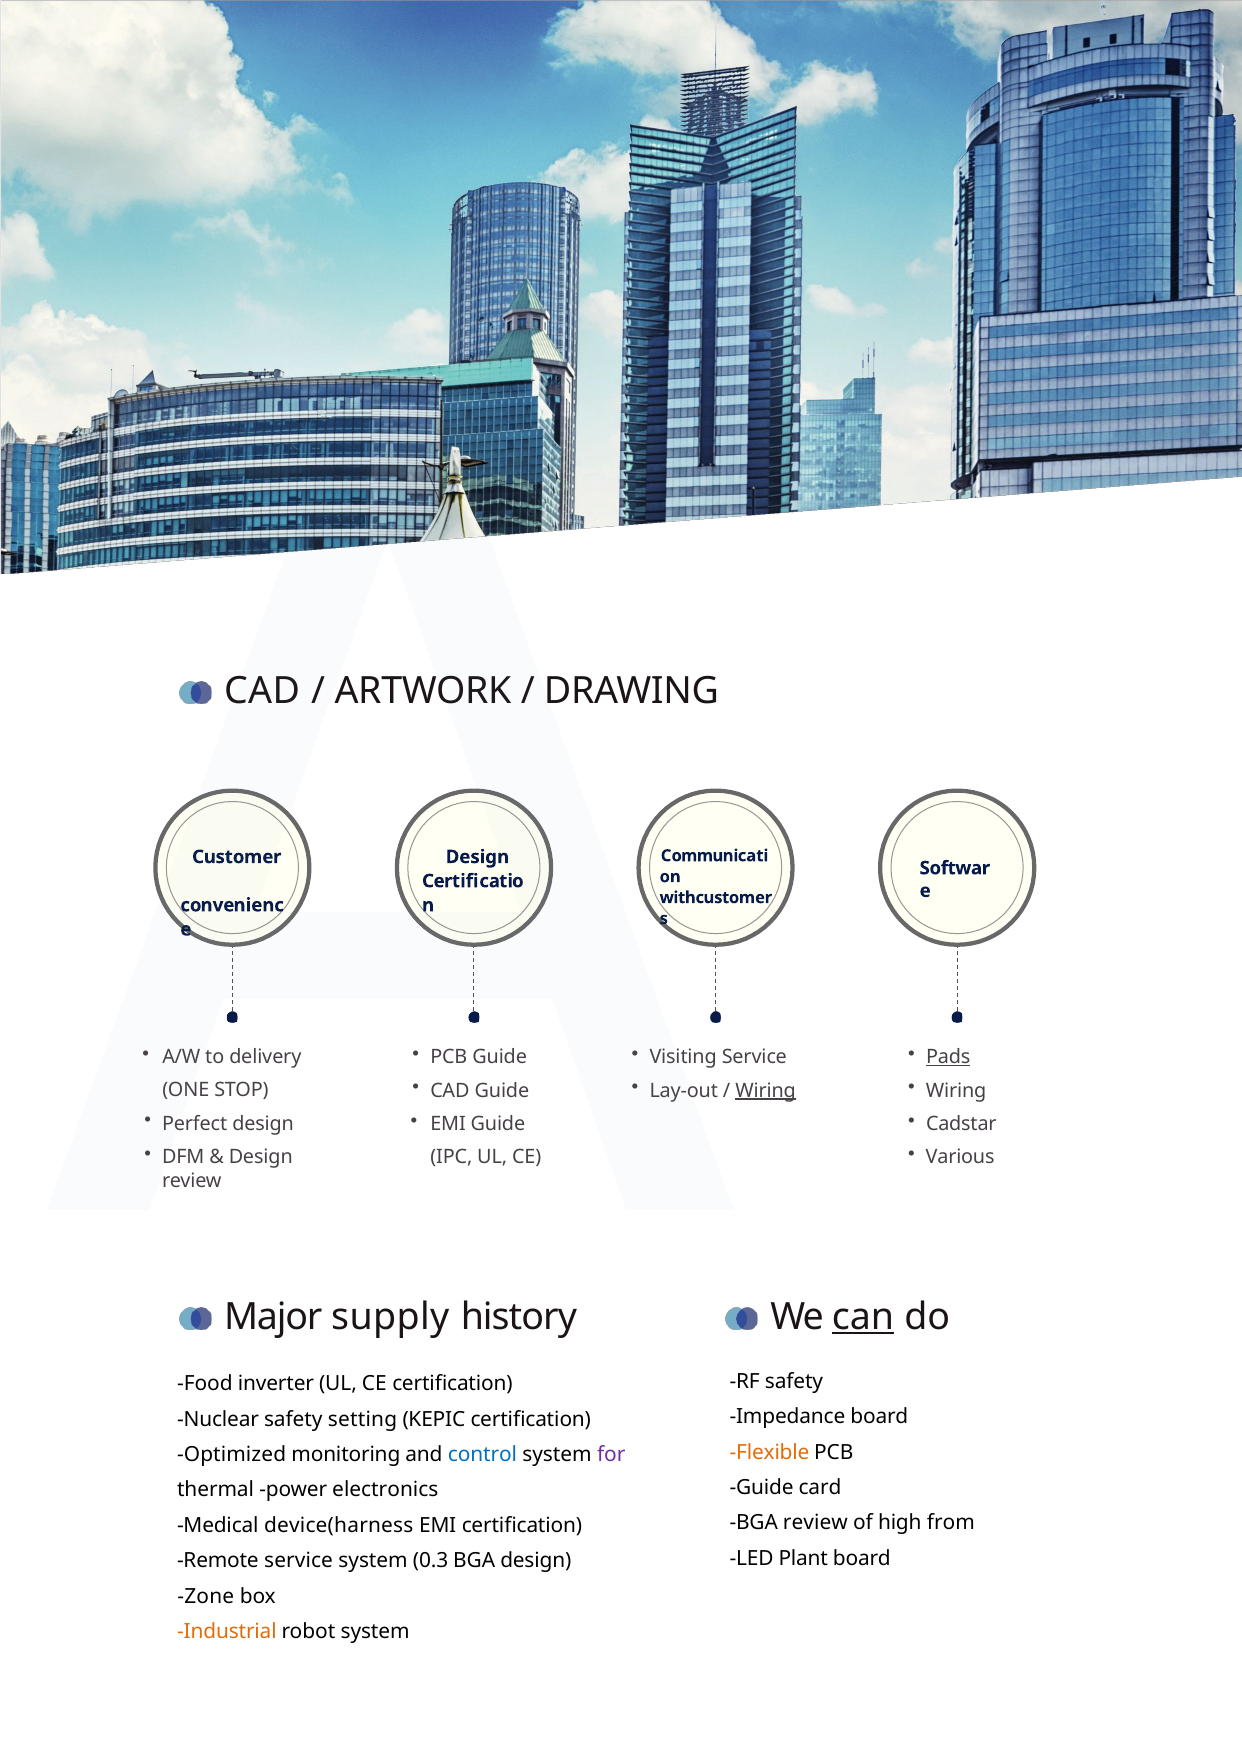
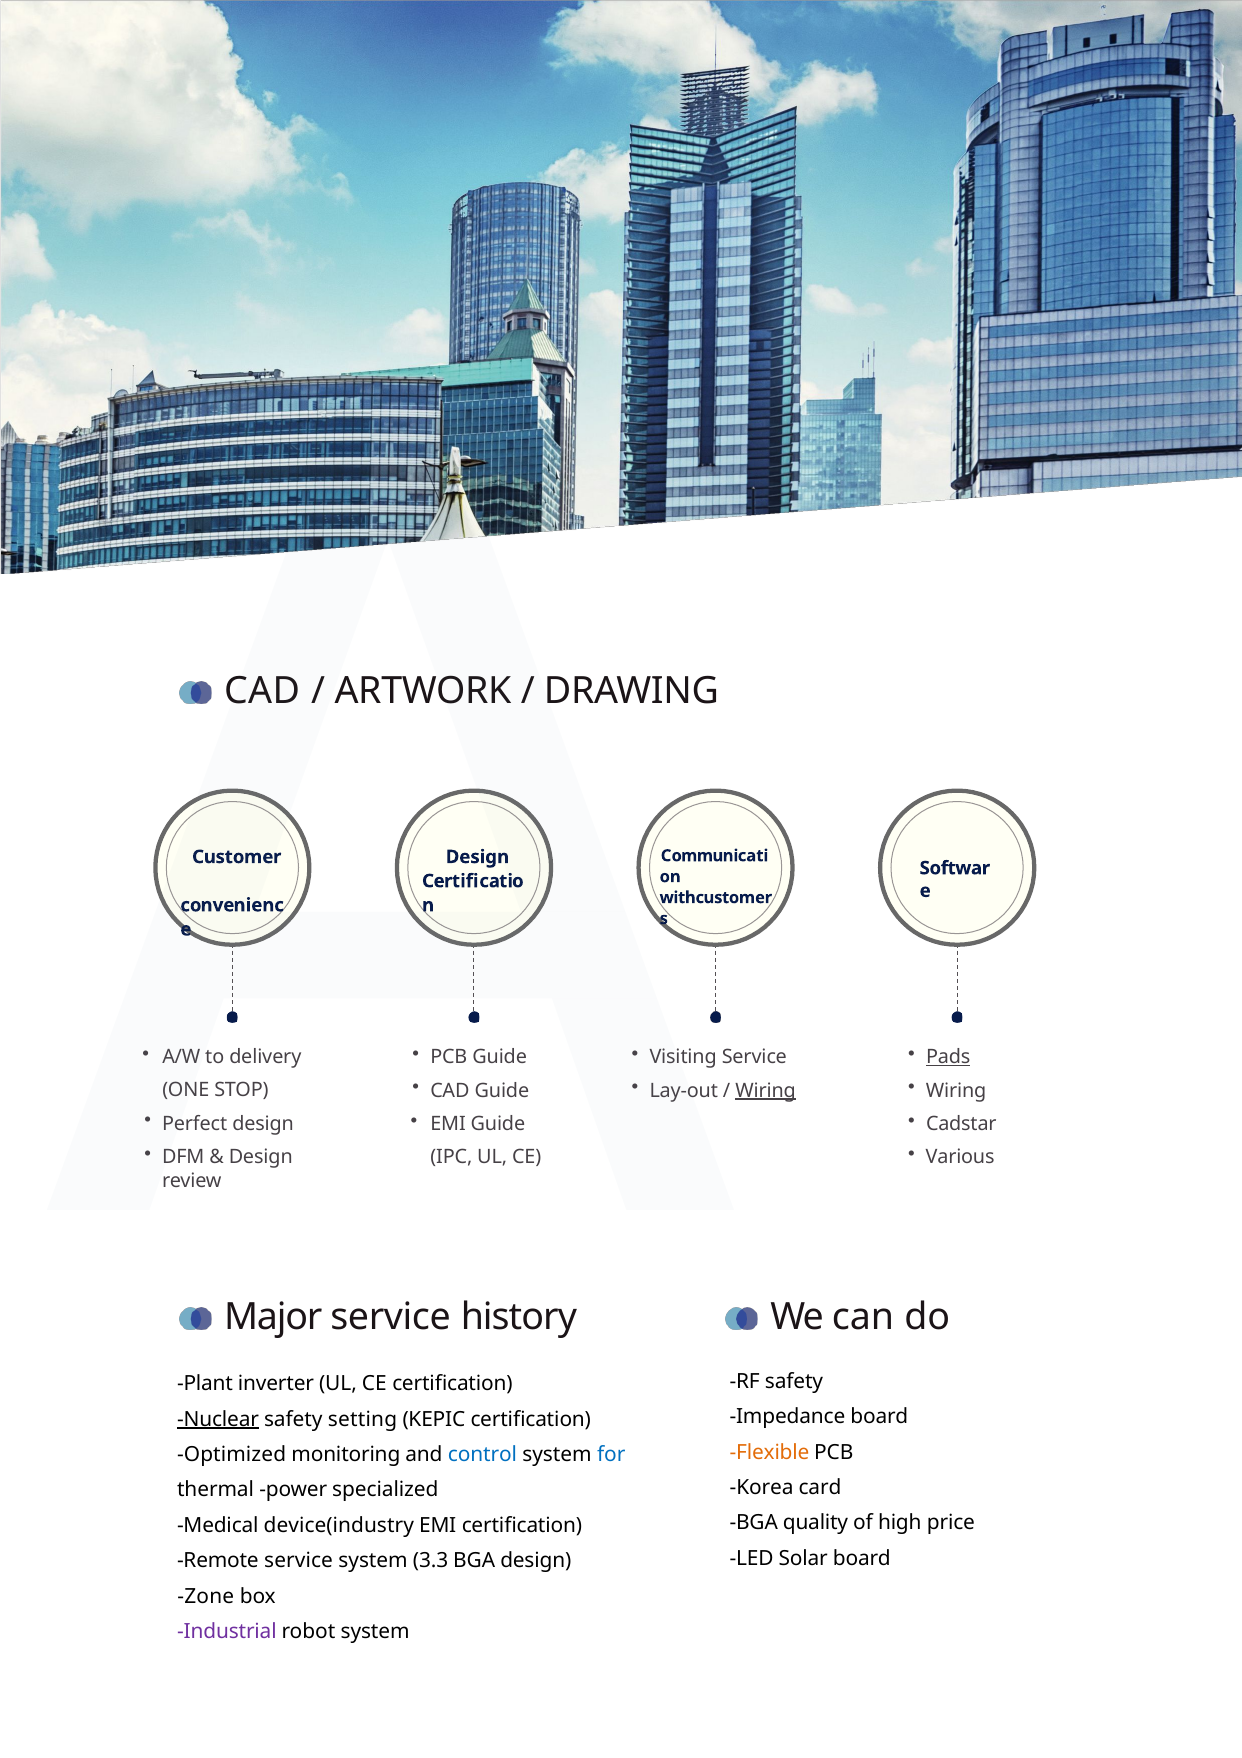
Major supply: supply -> service (391, 1318)
can underline: present -> none (863, 1318)
Food: Food -> Plant (205, 1384)
Nuclear underline: none -> present (218, 1420)
for colour: purple -> blue (611, 1455)
Guide: Guide -> Korea (762, 1488)
electronics: electronics -> specialized (385, 1490)
BGA review: review -> quality (816, 1524)
from: from -> price (951, 1524)
device(harness: device(harness -> device(industry (339, 1526)
Plant: Plant -> Solar (803, 1559)
0.3: 0.3 -> 3.3 (431, 1561)
Industrial colour: orange -> purple (227, 1632)
